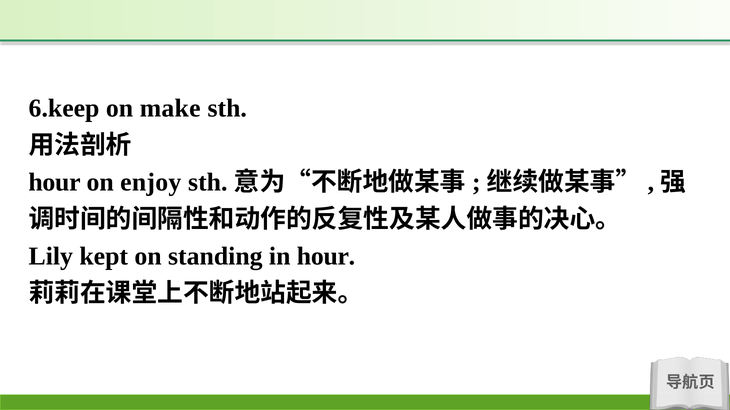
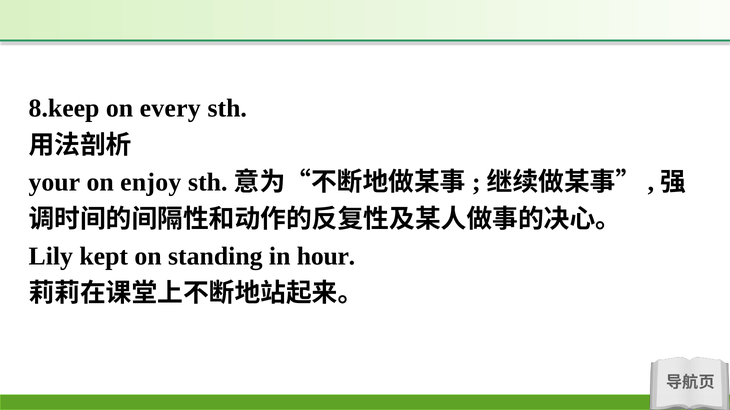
6.keep: 6.keep -> 8.keep (64, 108)
make: make -> every (170, 108)
hour: hour -> your (54, 183)
